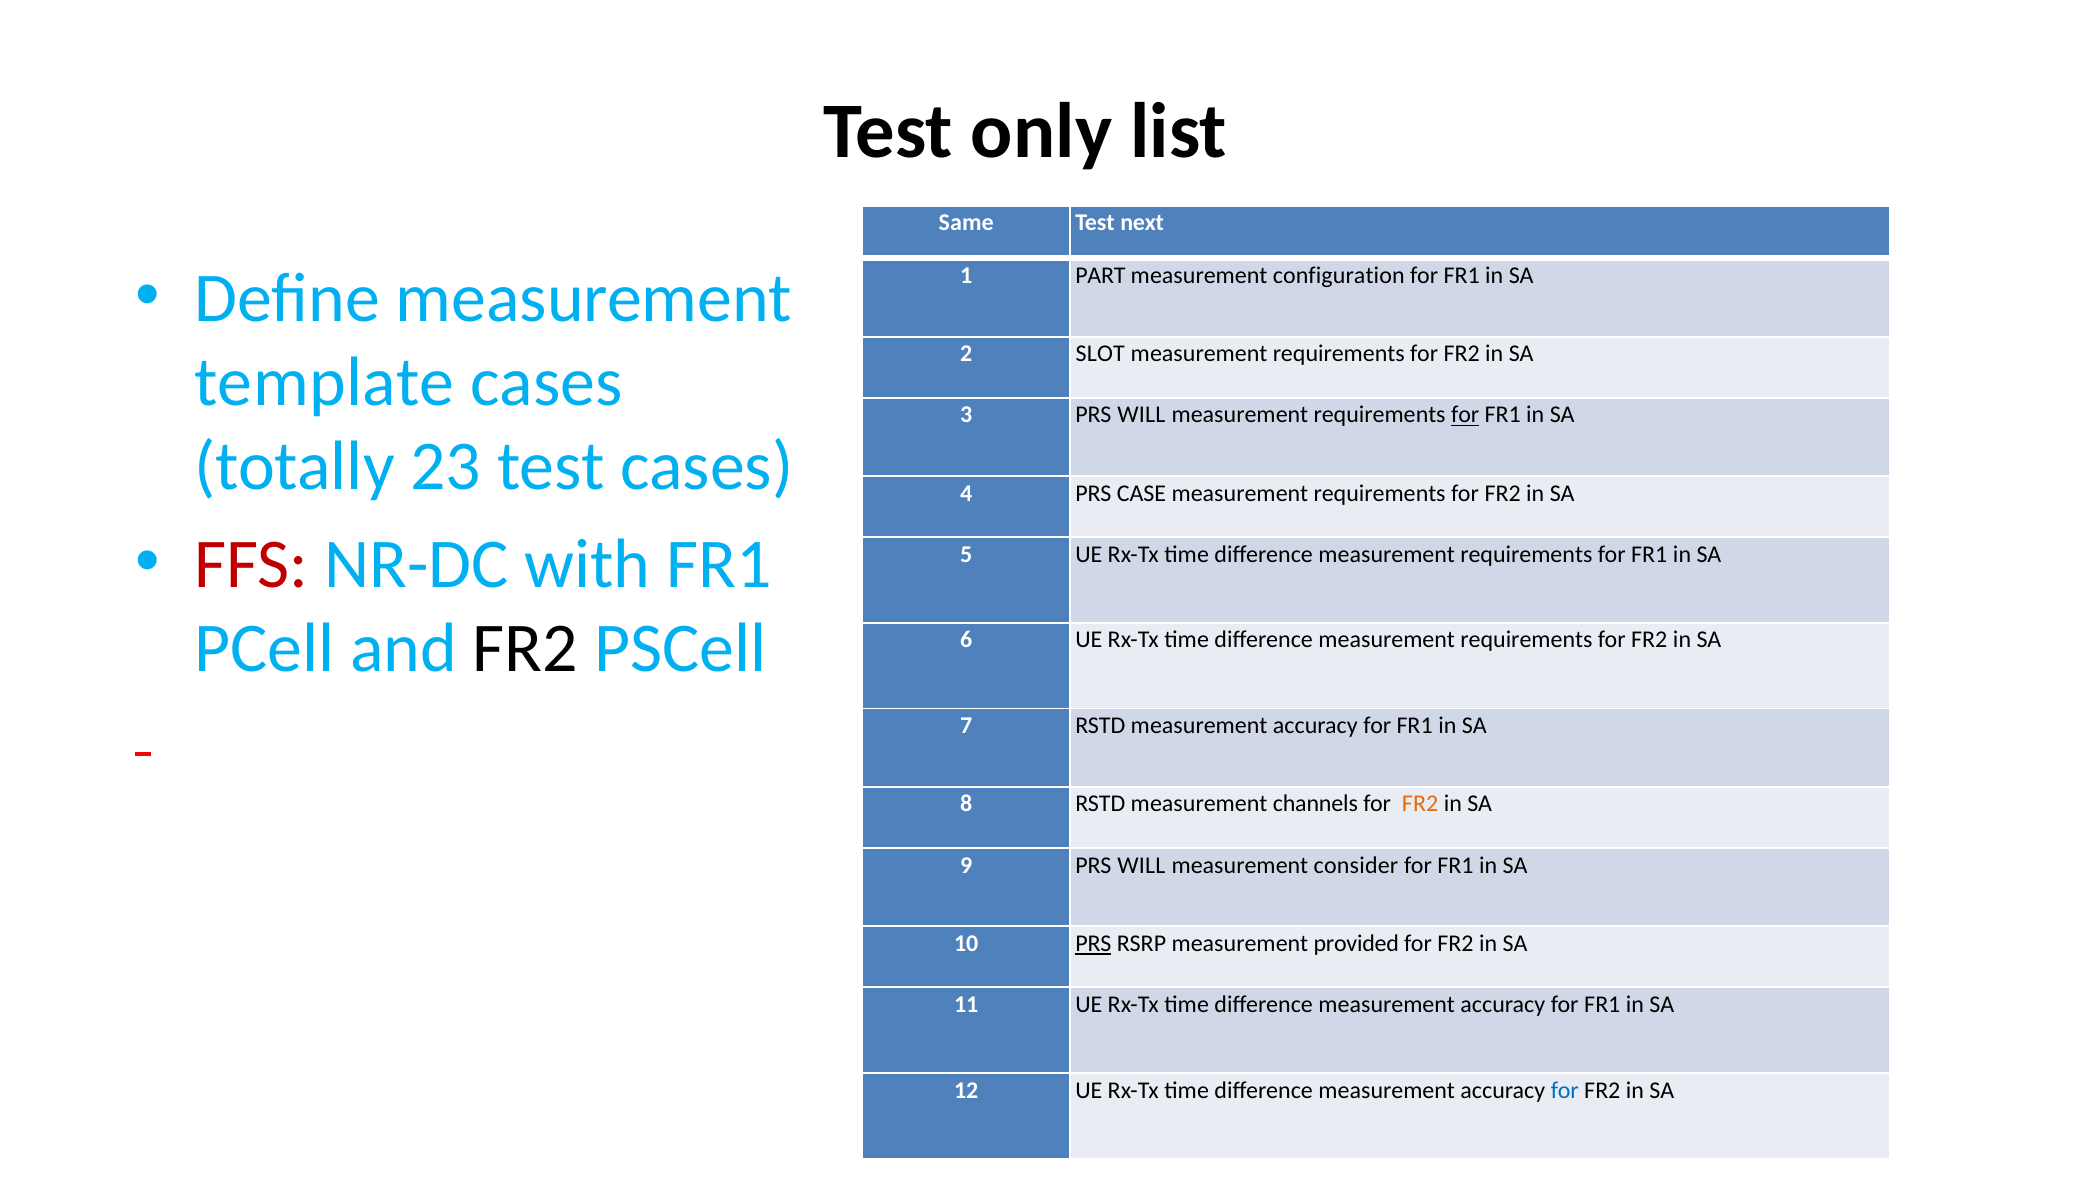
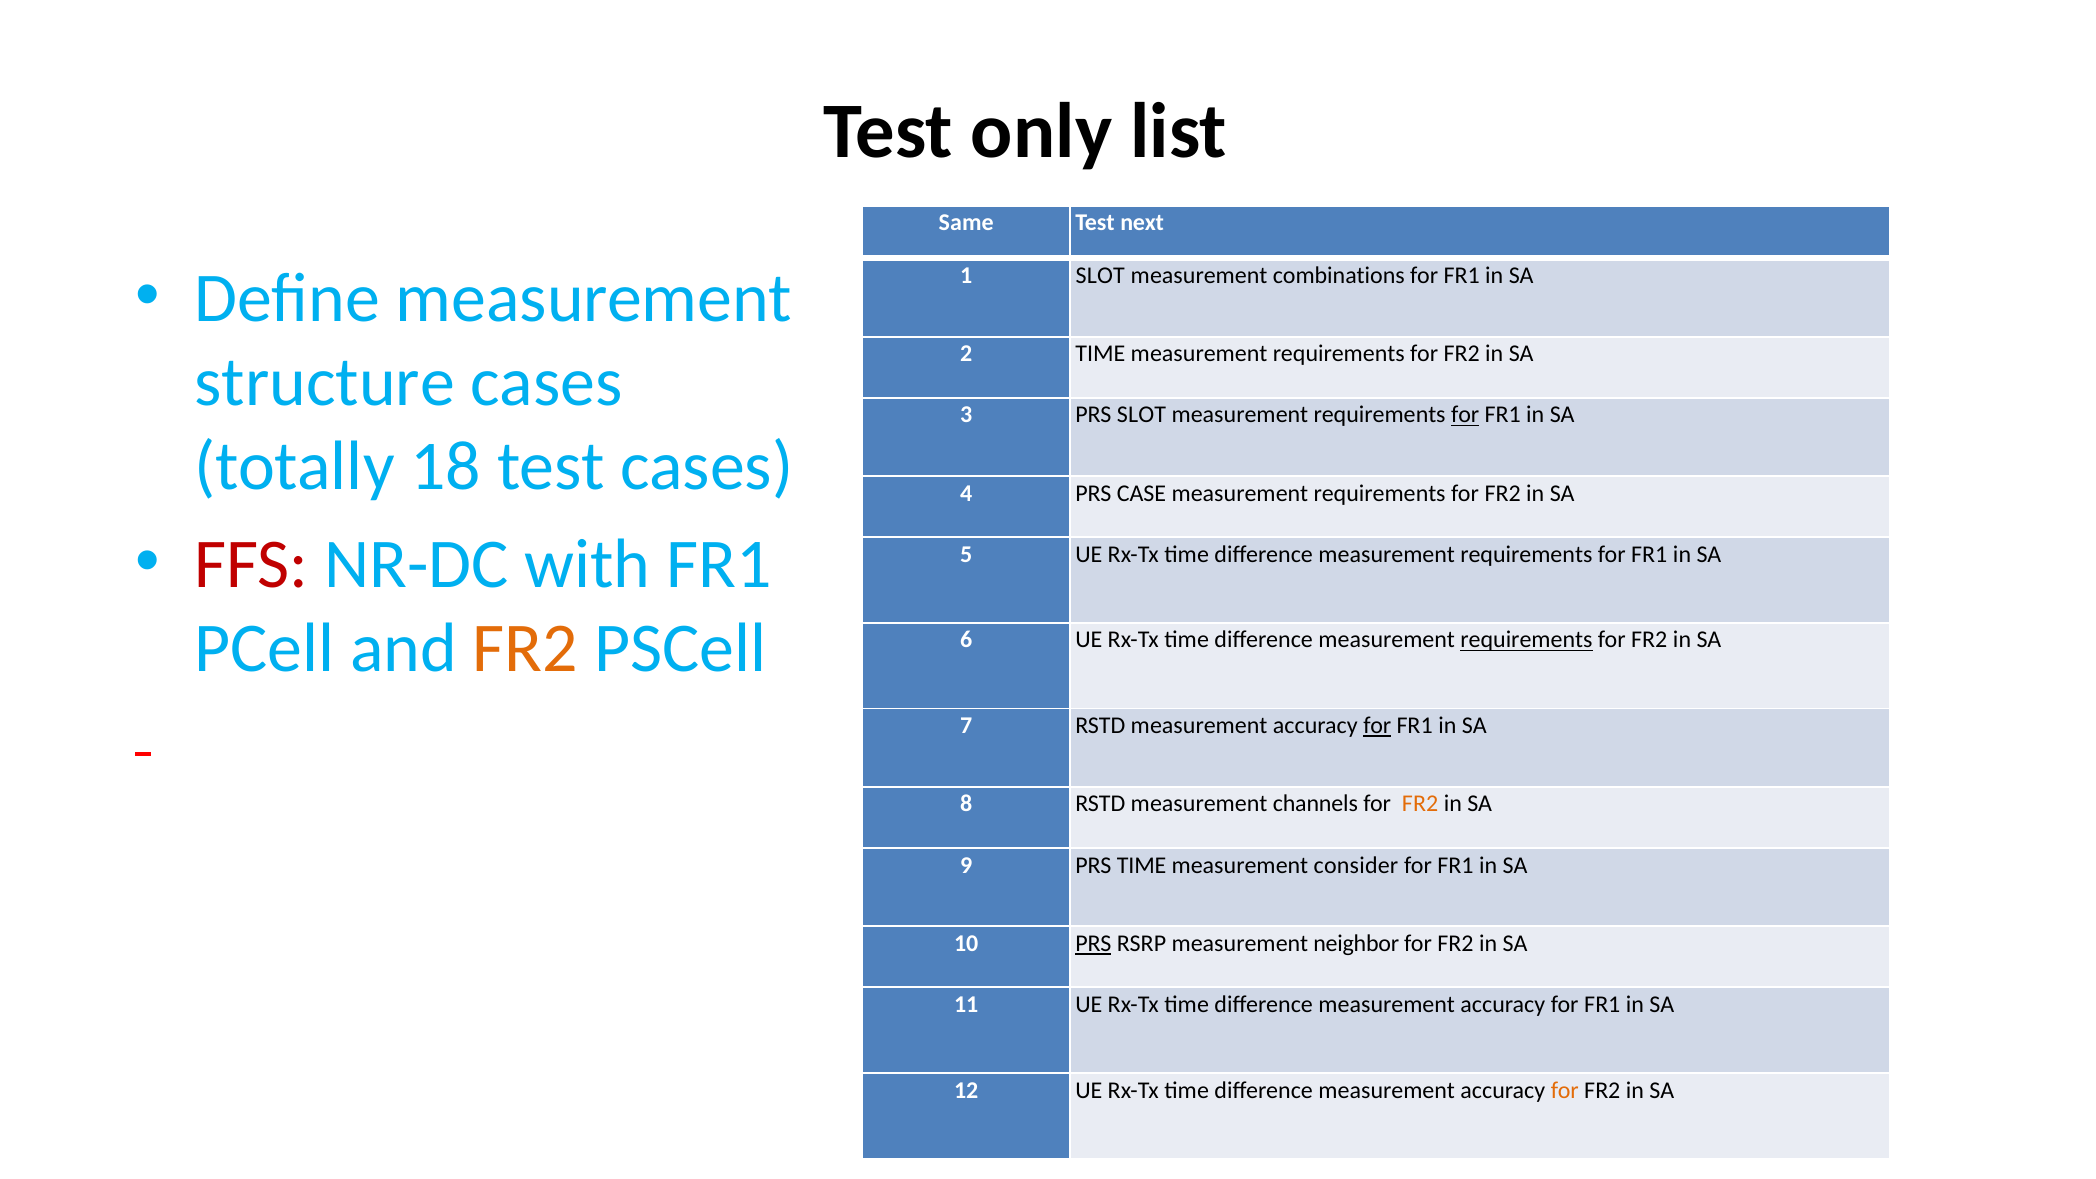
1 PART: PART -> SLOT (1100, 275)
configuration: configuration -> combinations (1339, 275)
2 SLOT: SLOT -> TIME (1100, 354)
template: template -> structure (325, 382)
3 PRS WILL: WILL -> SLOT (1141, 415)
23: 23 -> 18 (446, 466)
FR2 colour: black -> orange (526, 648)
requirements underline: none -> present (1526, 640)
for underline: none -> present (1377, 726)
9 PRS WILL: WILL -> TIME (1142, 865)
provided: provided -> neighbor (1356, 943)
for colour: blue -> orange (1565, 1090)
